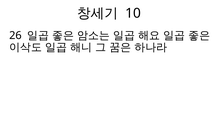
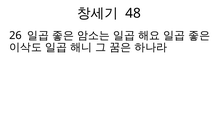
10: 10 -> 48 (133, 13)
